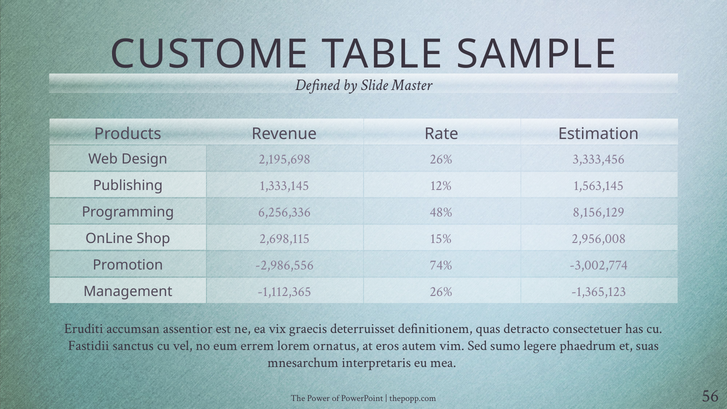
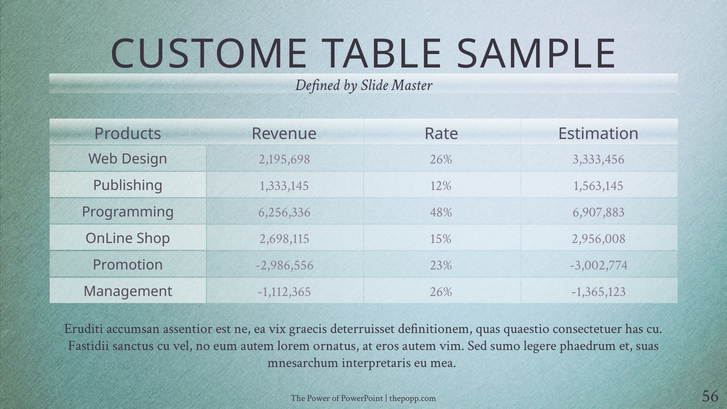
8,156,129: 8,156,129 -> 6,907,883 (599, 212)
74%: 74% -> 23% (441, 265)
detracto: detracto -> quaestio (526, 328)
eum errem: errem -> autem (257, 345)
